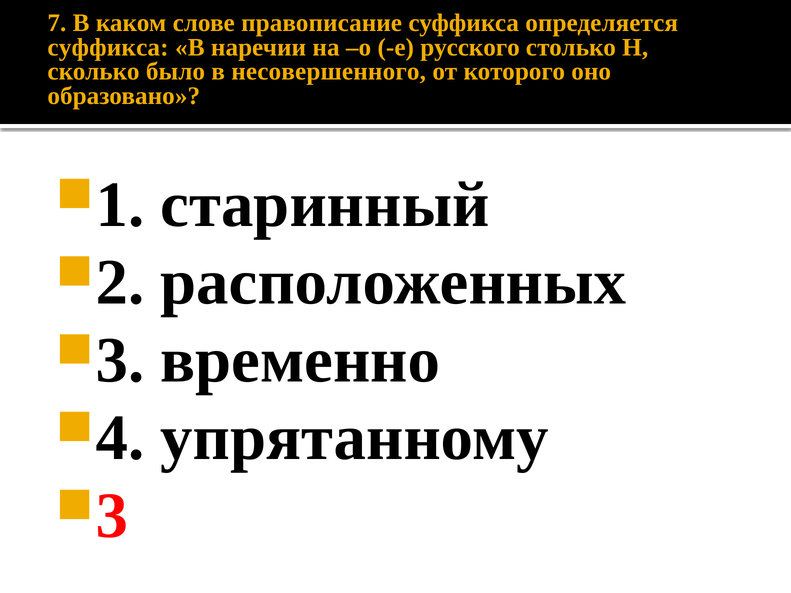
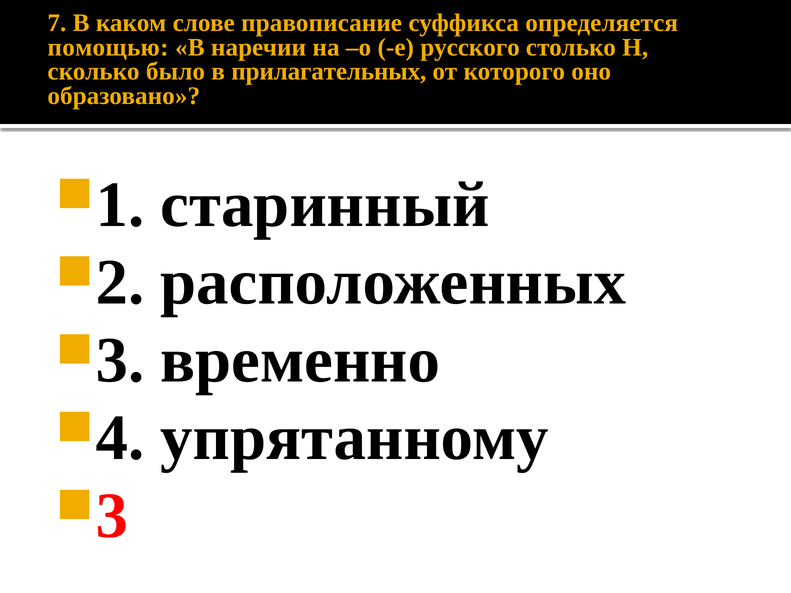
суффикса: суффикса -> помощью (108, 47)
несовершенного: несовершенного -> прилагательных (329, 71)
